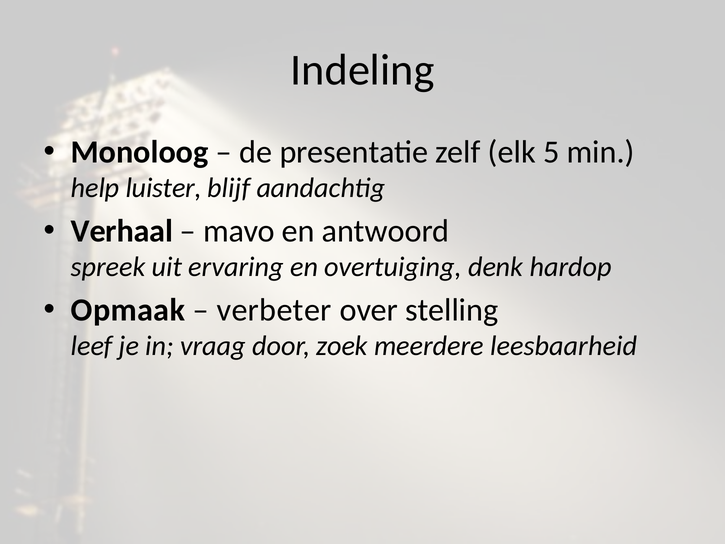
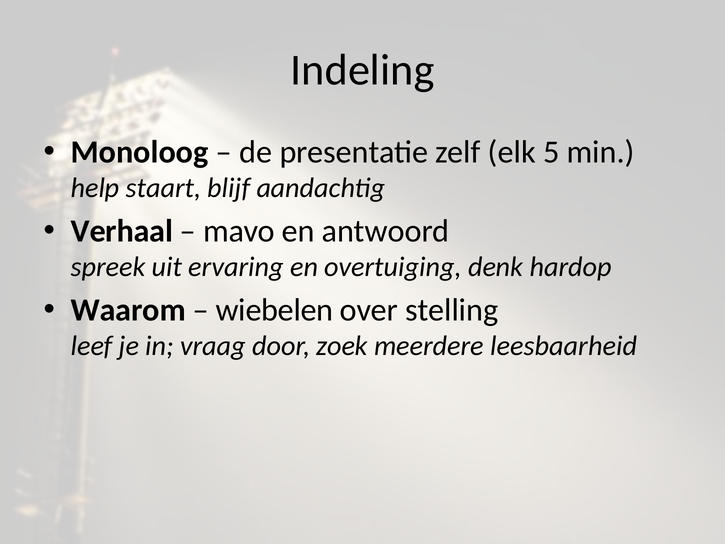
luister: luister -> staart (164, 188)
Opmaak: Opmaak -> Waarom (128, 310)
verbeter: verbeter -> wiebelen (274, 310)
